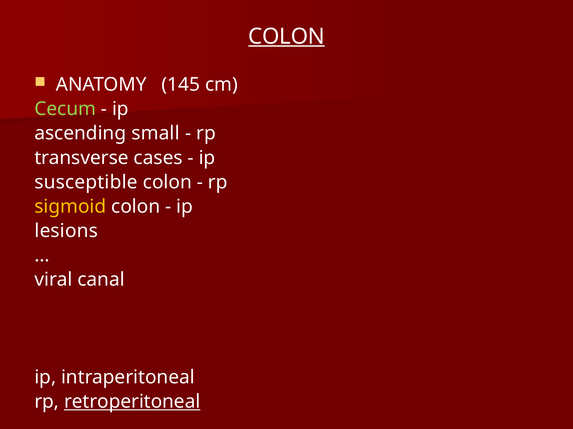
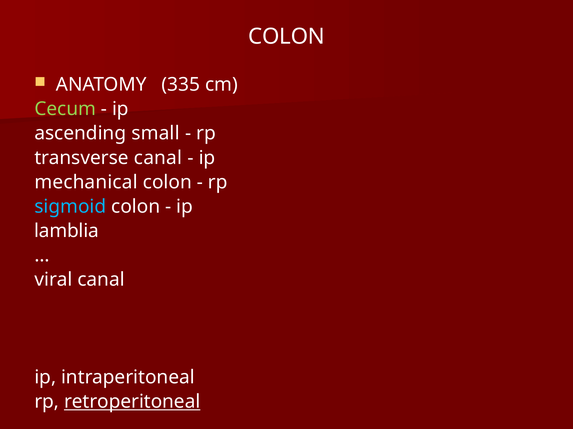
COLON underline: present -> none (287, 36)
145: 145 -> 335 (181, 85)
transverse cases: cases -> canal (158, 158)
susceptible: susceptible -> mechanical (86, 182)
sigmoid colour: yellow -> light blue (70, 207)
lesions: lesions -> lamblia (66, 231)
